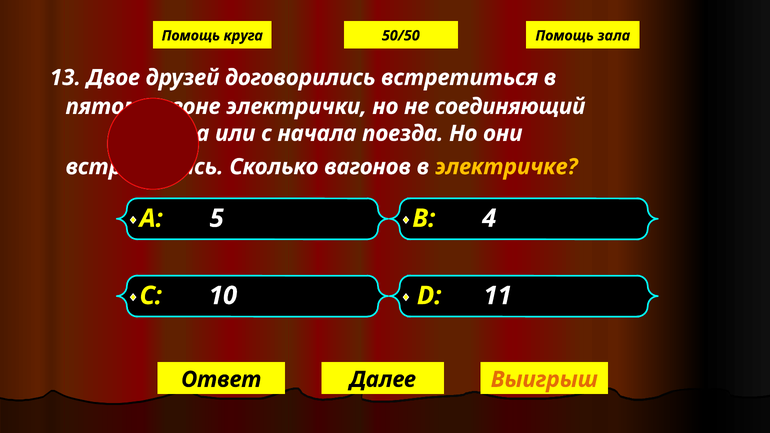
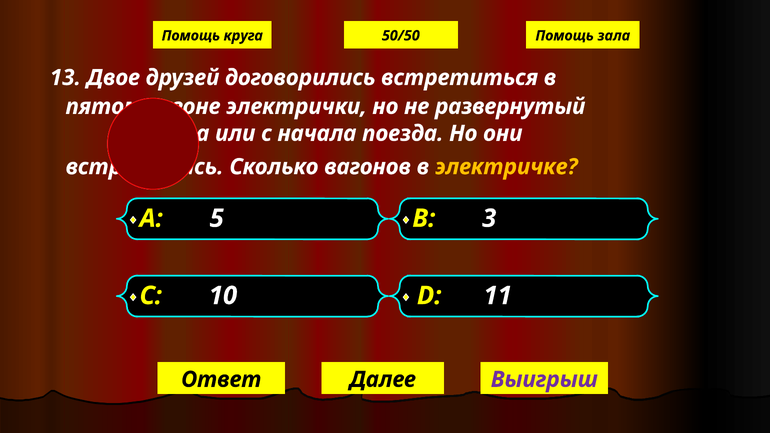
соединяющий: соединяющий -> развернутый (510, 107)
4: 4 -> 3 (489, 218)
Выигрыш colour: orange -> purple (544, 380)
